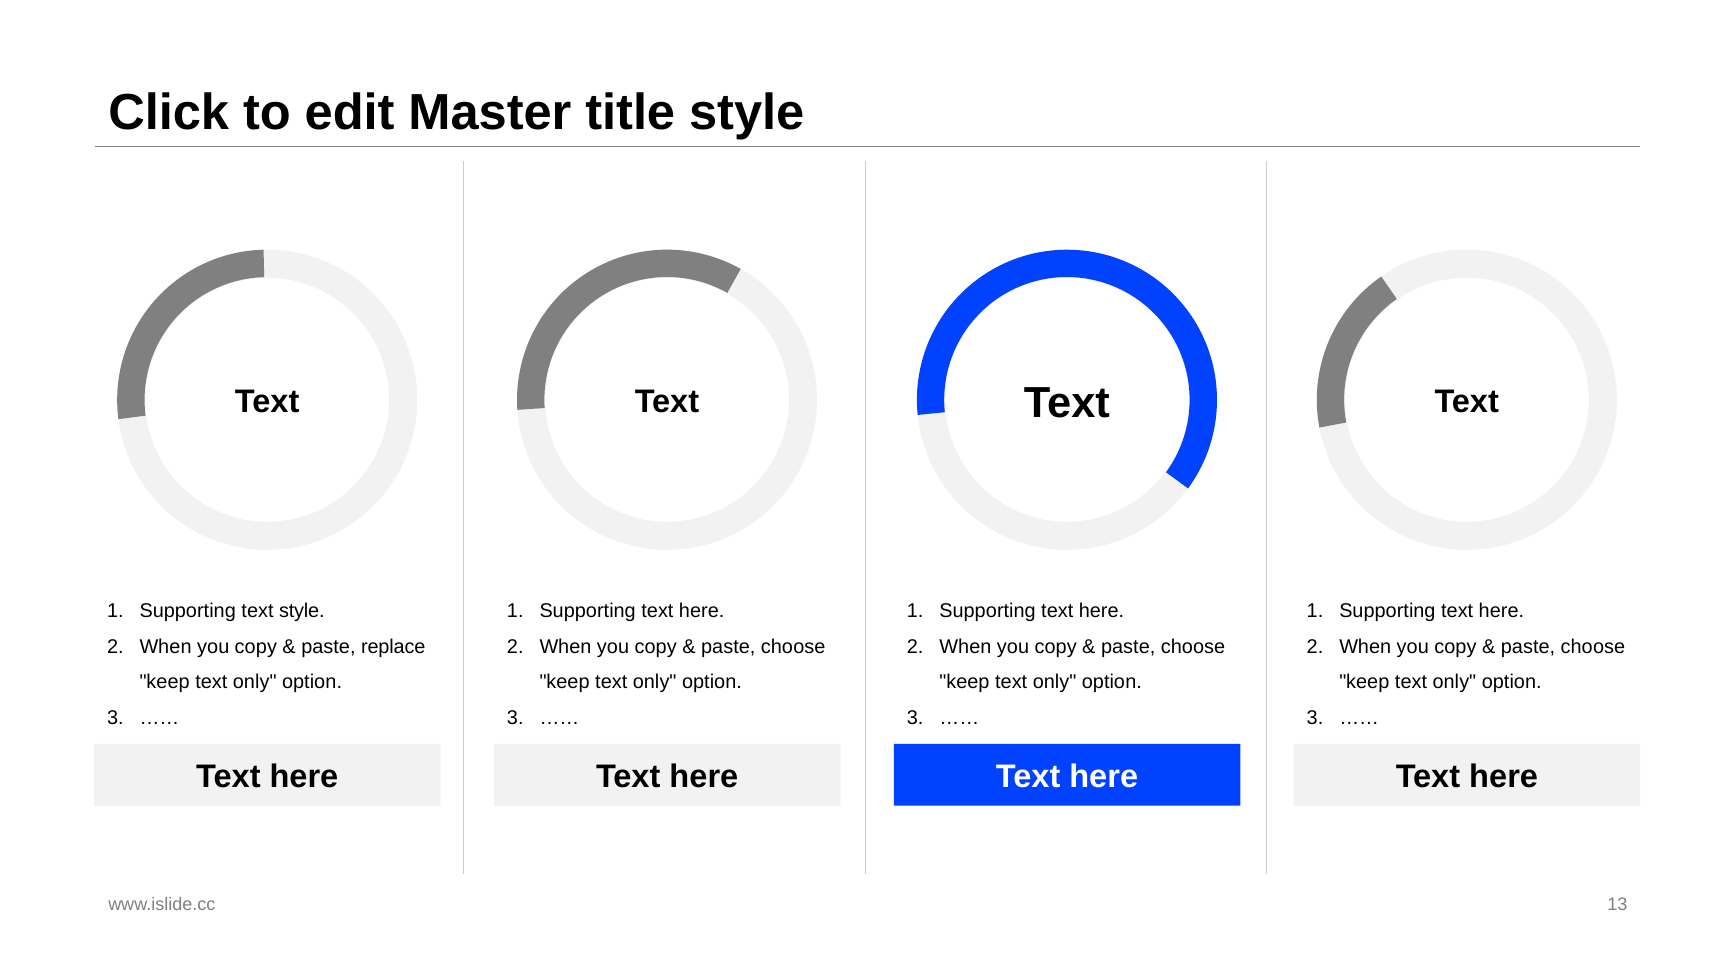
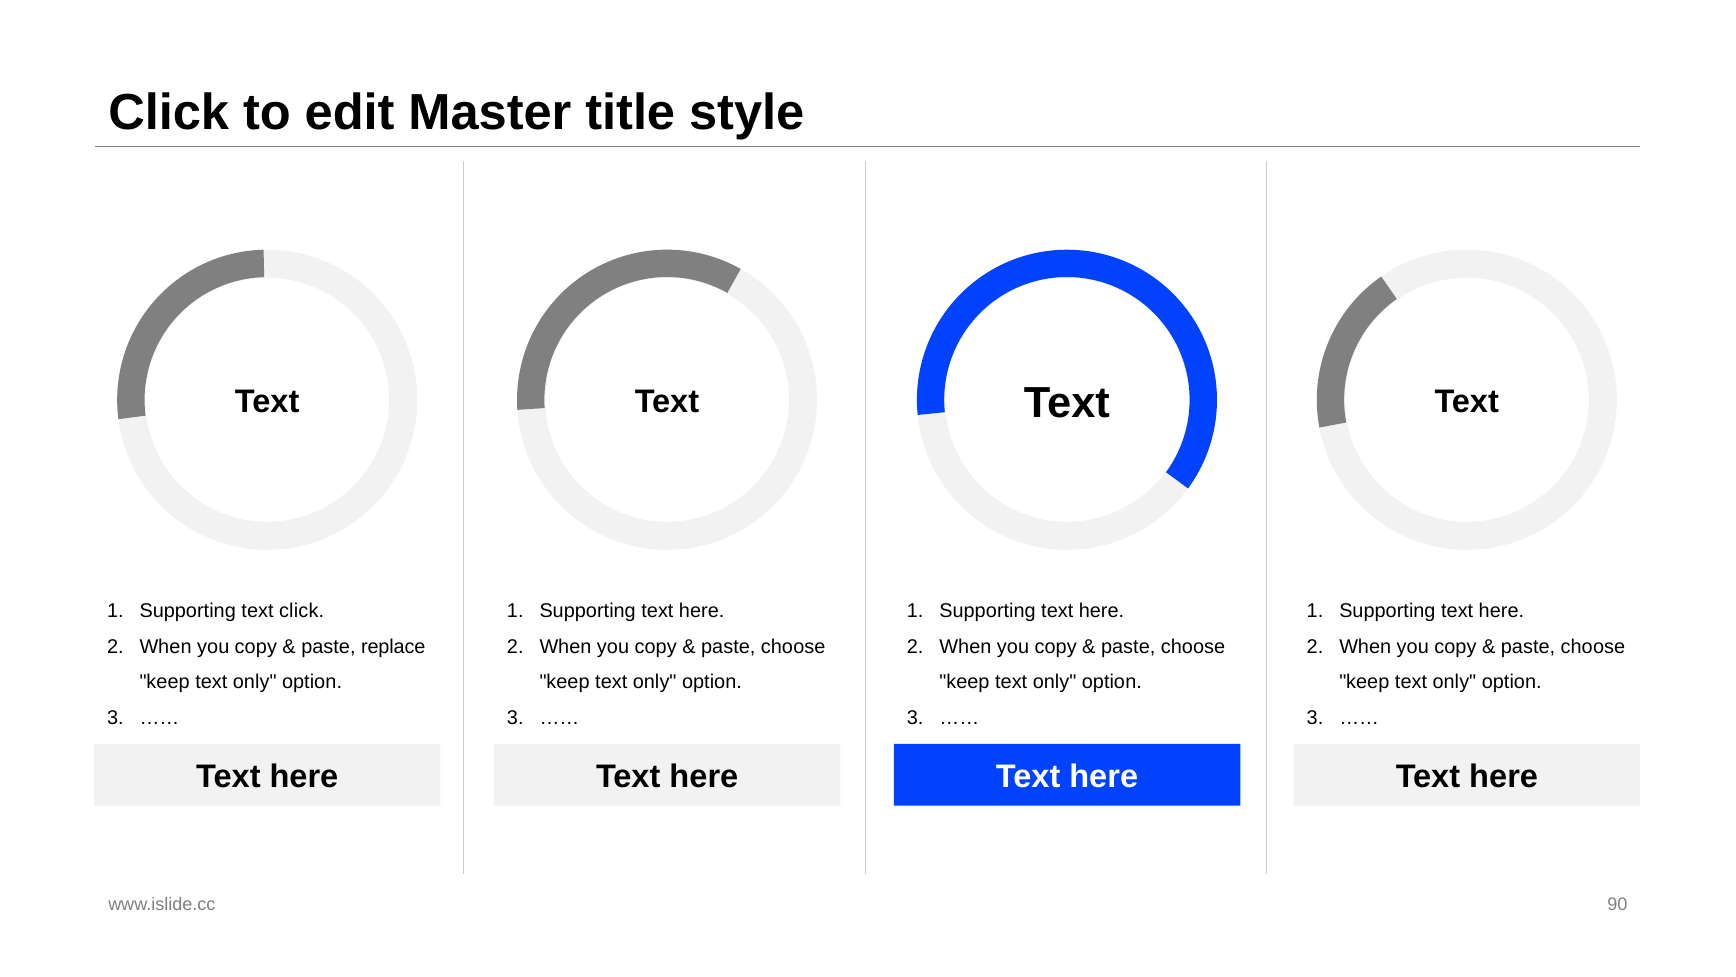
text style: style -> click (302, 610)
13: 13 -> 90 (1617, 904)
